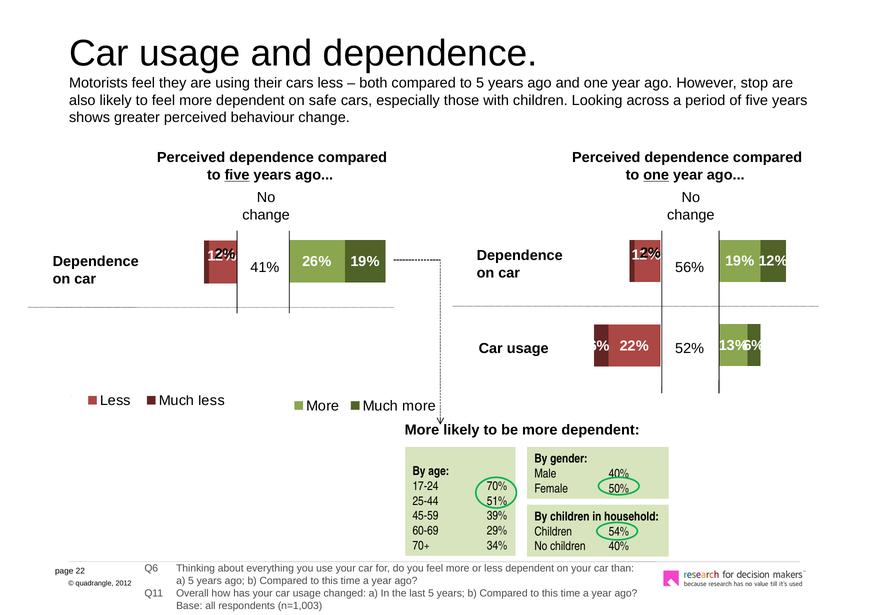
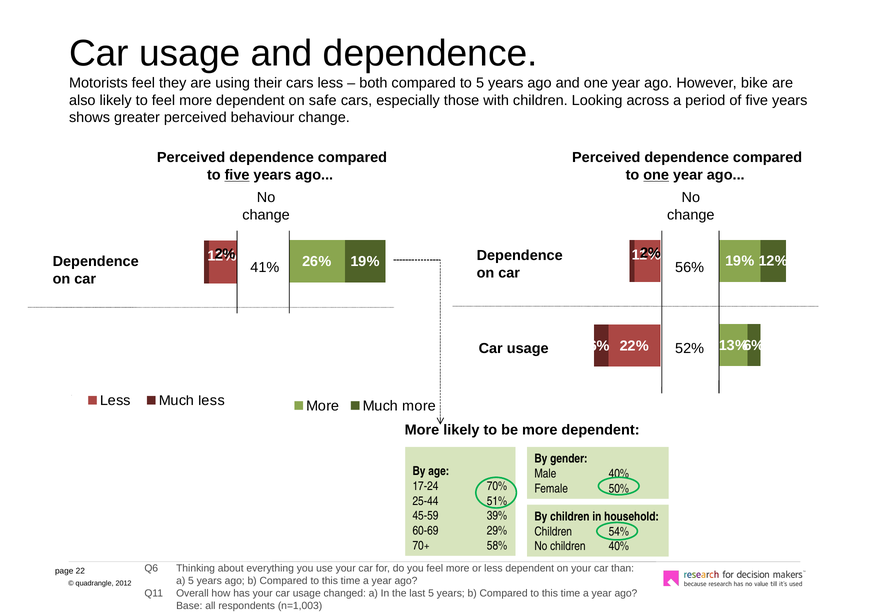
stop: stop -> bike (754, 83)
34%: 34% -> 58% (497, 545)
